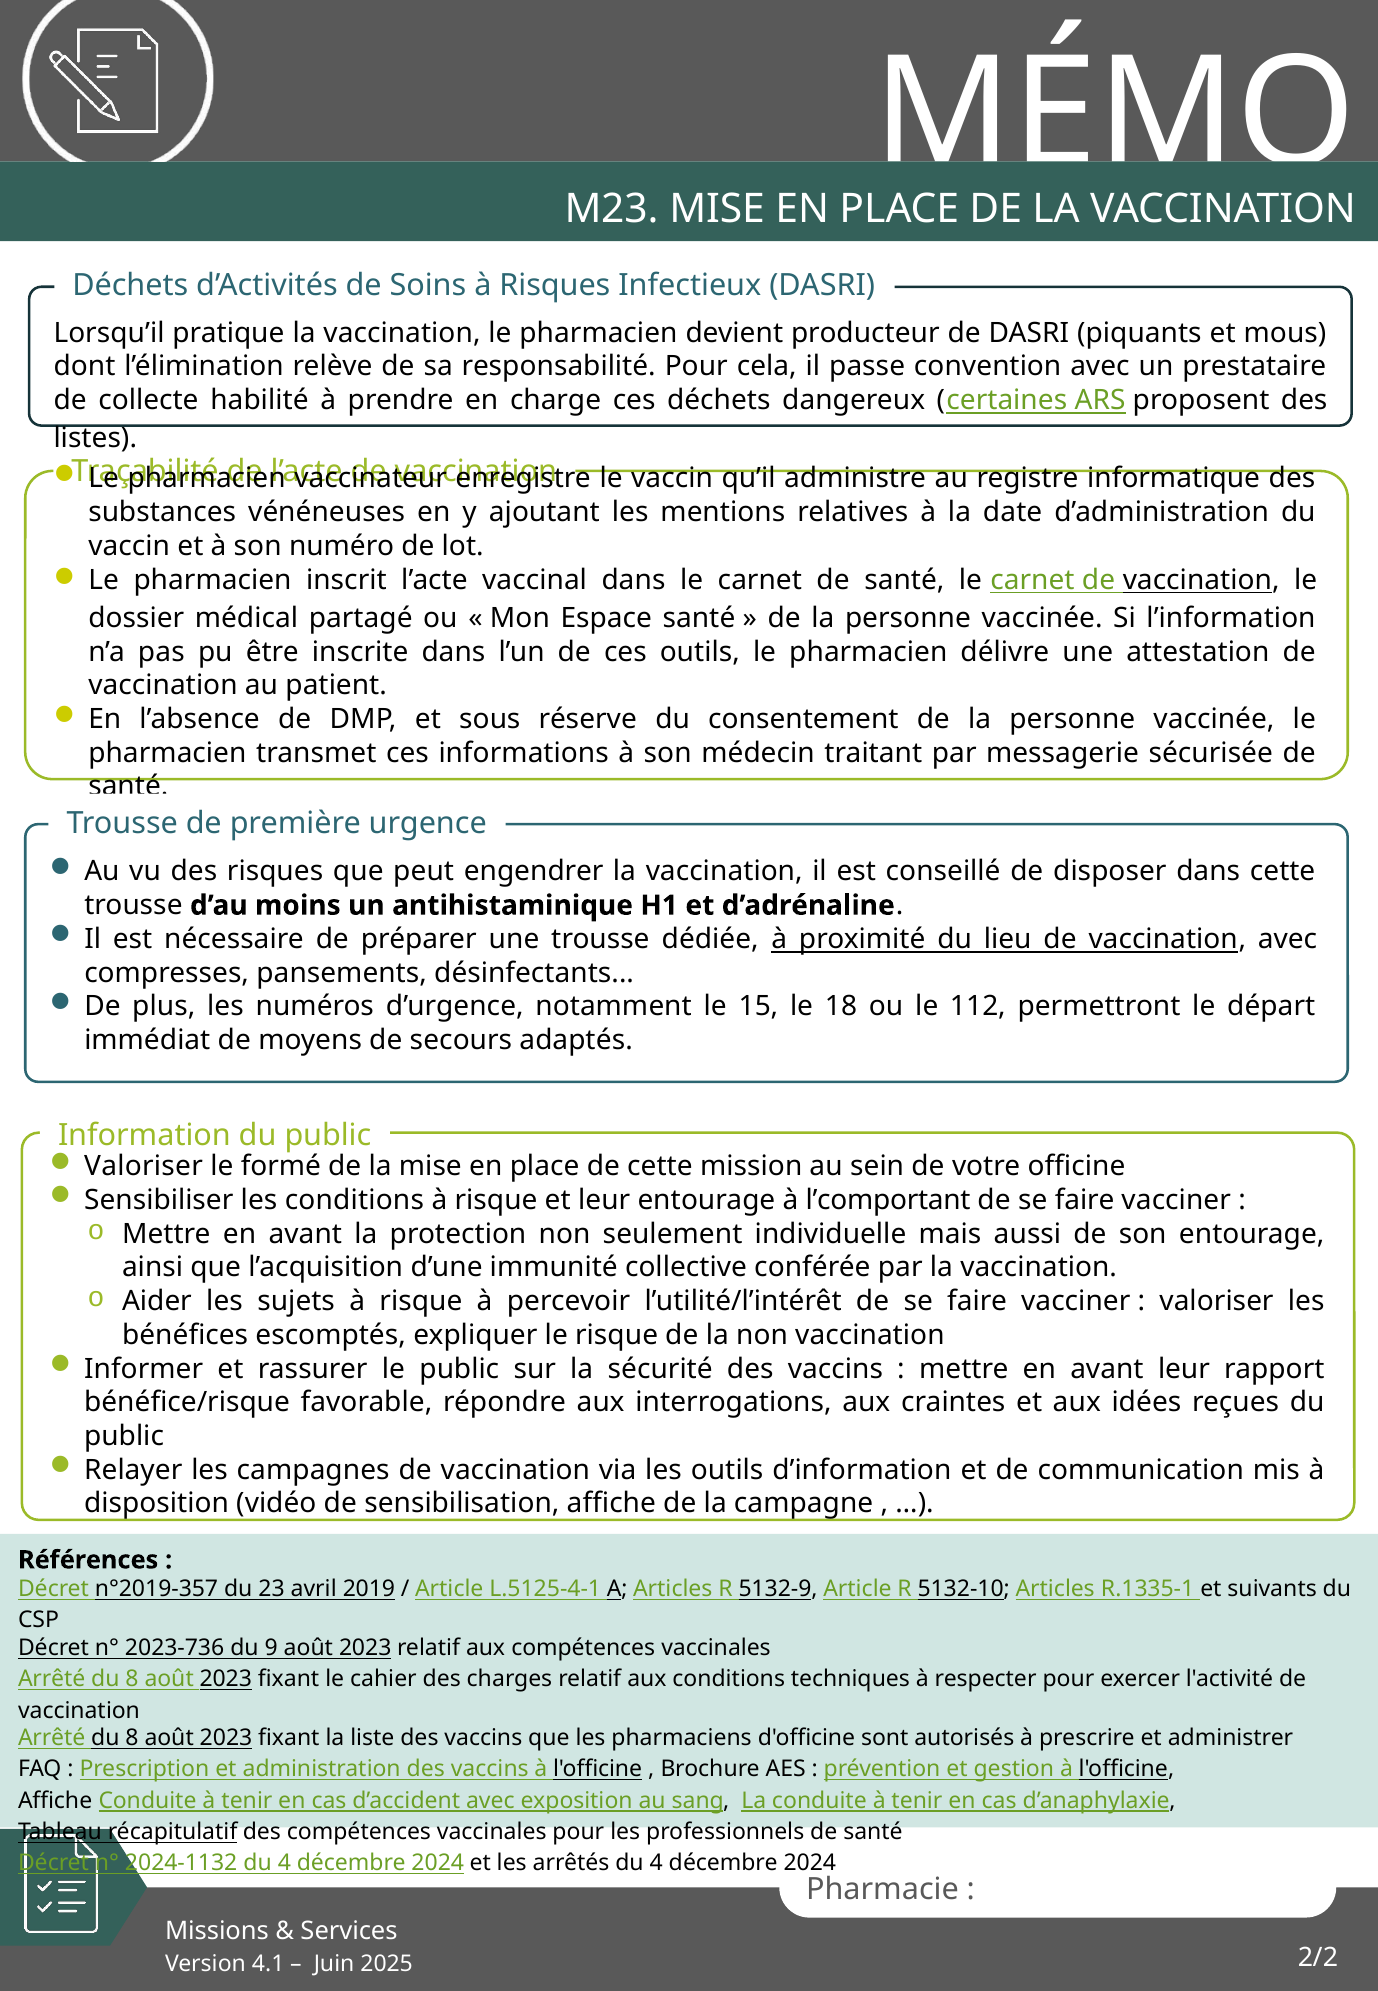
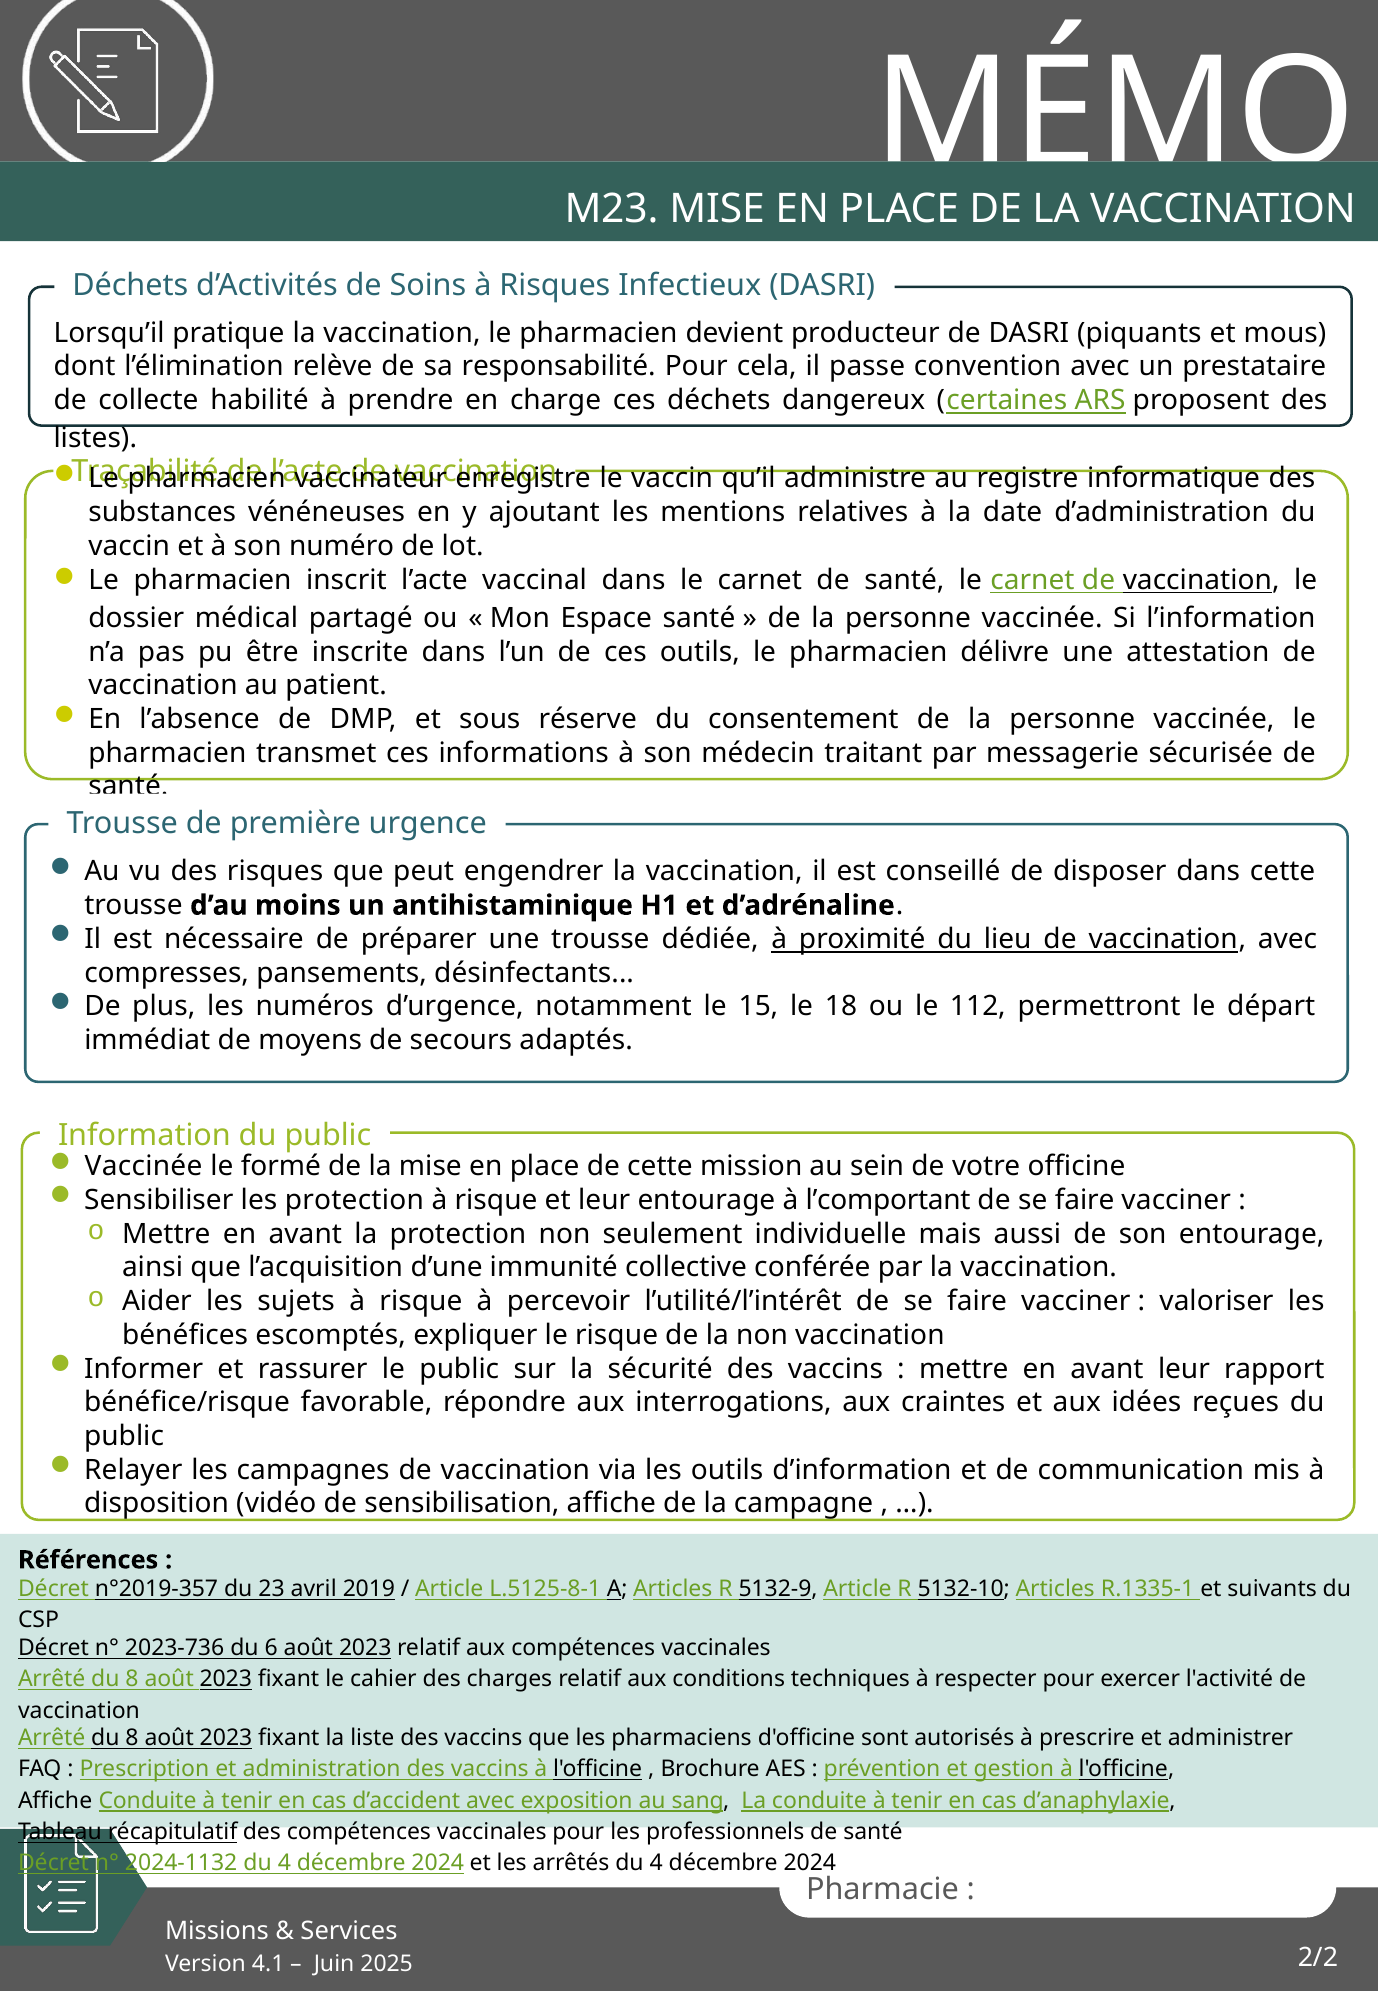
Valoriser: Valoriser -> Vaccinée (144, 1166)
les conditions: conditions -> protection (354, 1200)
L.5125-4-1: L.5125-4-1 -> L.5125-8-1 (545, 1589)
9: 9 -> 6 (271, 1647)
